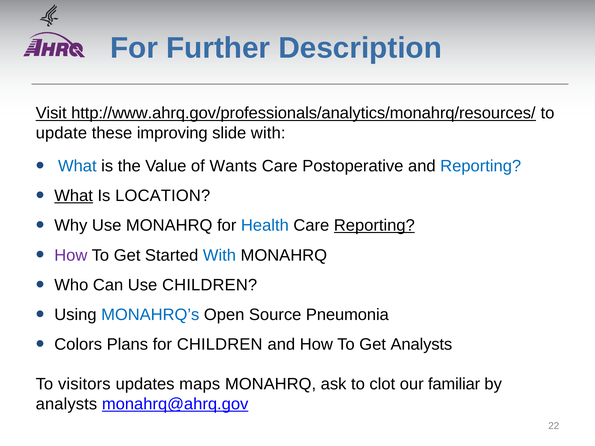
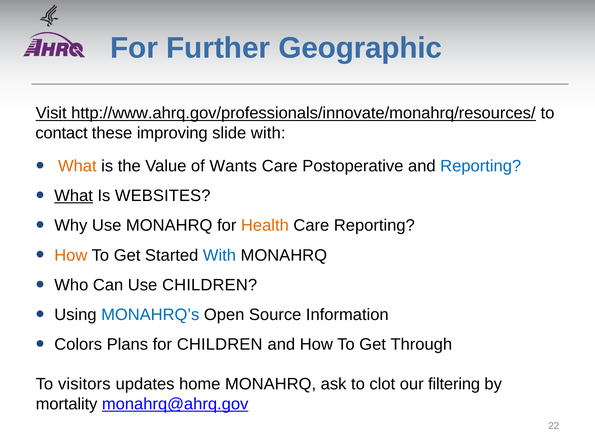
Description: Description -> Geographic (360, 48)
http://www.ahrq.gov/professionals/analytics/monahrq/resources/: http://www.ahrq.gov/professionals/analytics/monahrq/resources/ -> http://www.ahrq.gov/professionals/innovate/monahrq/resources/ (303, 113)
update: update -> contact (62, 133)
What colour: blue -> orange (77, 166)
LOCATION: LOCATION -> WEBSITES (163, 196)
Health colour: blue -> orange (265, 226)
Reporting underline: present -> none (374, 226)
How colour: purple -> orange (71, 255)
Pneumonia: Pneumonia -> Information (347, 315)
Get Analysts: Analysts -> Through (421, 345)
maps: maps -> home (200, 384)
familiar: familiar -> filtering (454, 384)
analysts: analysts -> mortality (67, 404)
